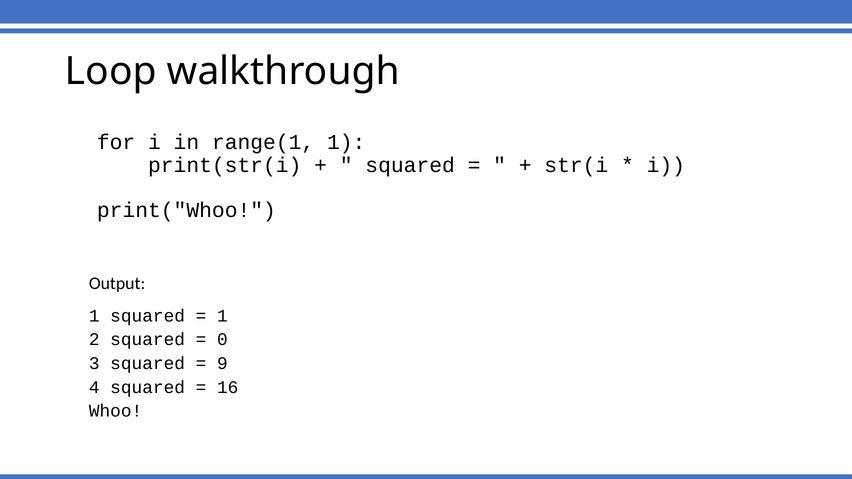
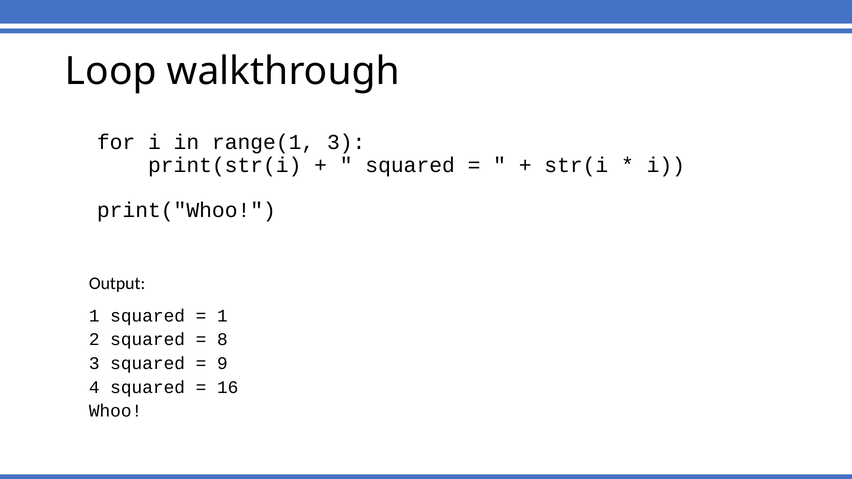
range(1 1: 1 -> 3 (346, 142)
0: 0 -> 8 (222, 340)
